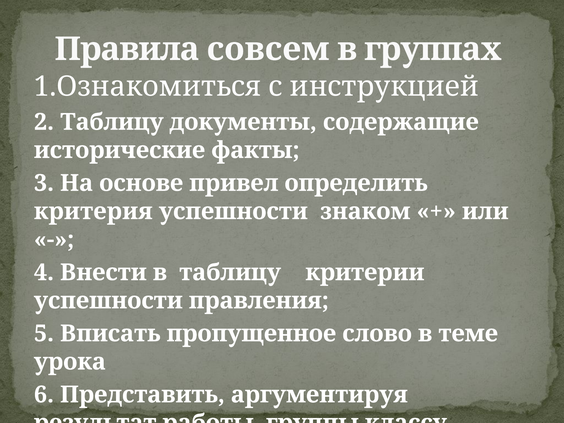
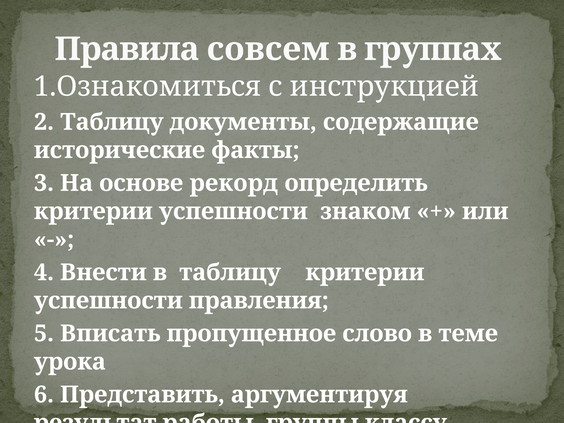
привел: привел -> рекорд (234, 183)
критерия: критерия -> критерии (93, 211)
